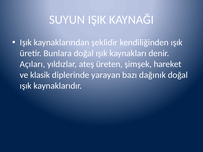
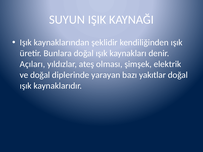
üreten: üreten -> olması (109, 64)
hareket: hareket -> elektrik (168, 64)
ve klasik: klasik -> doğal (40, 75)
dağınık: dağınık -> yakıtlar (152, 75)
